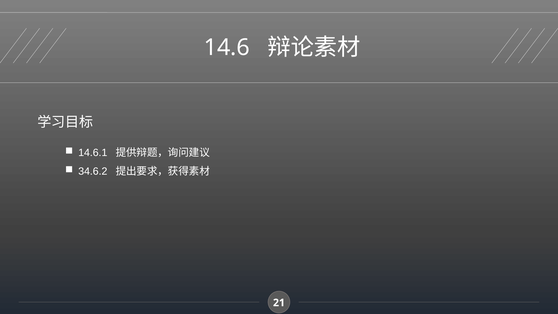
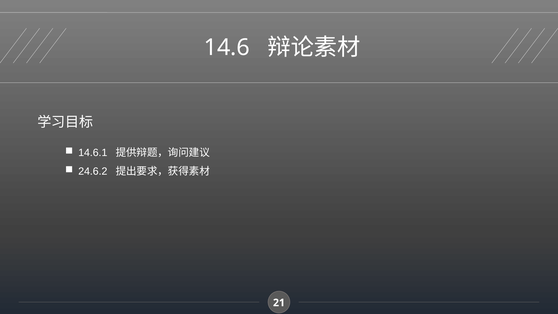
34.6.2: 34.6.2 -> 24.6.2 (93, 171)
